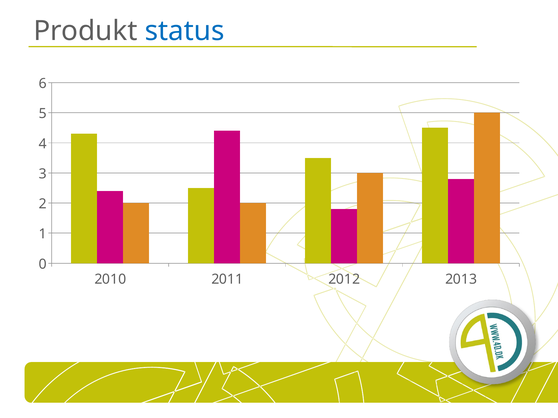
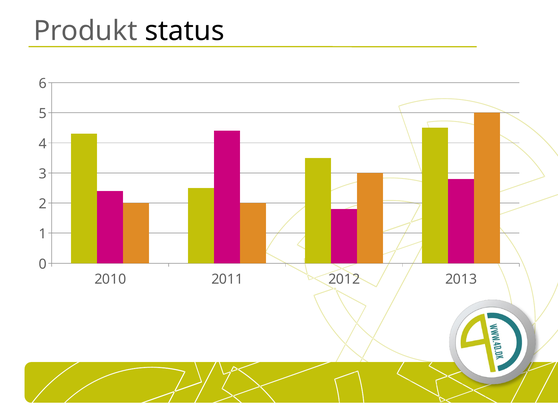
status colour: blue -> black (185, 31)
